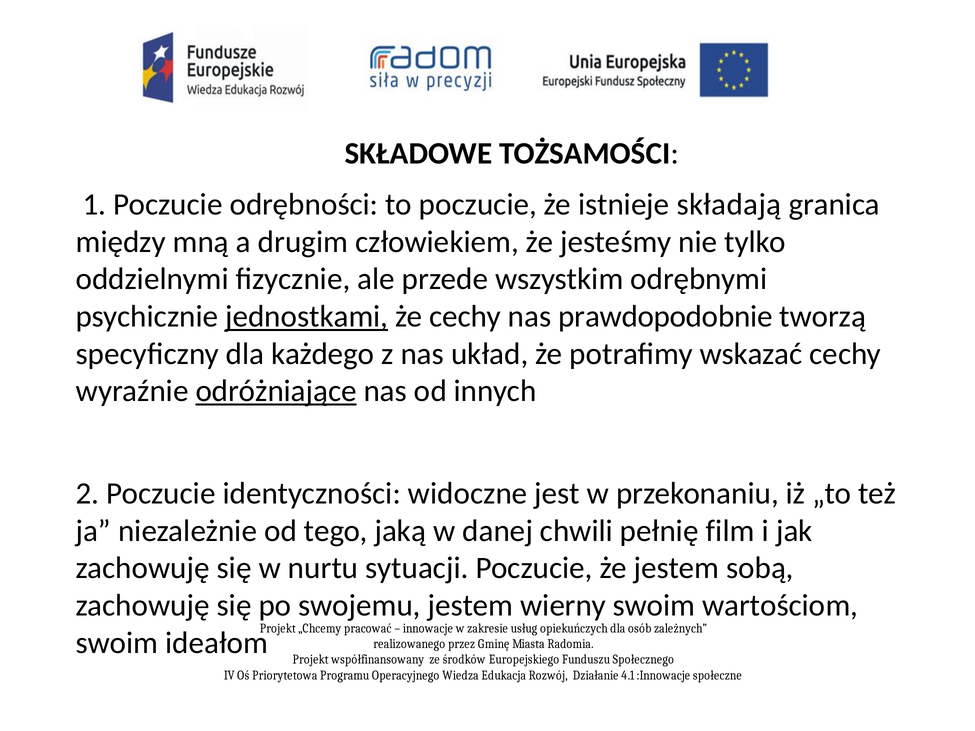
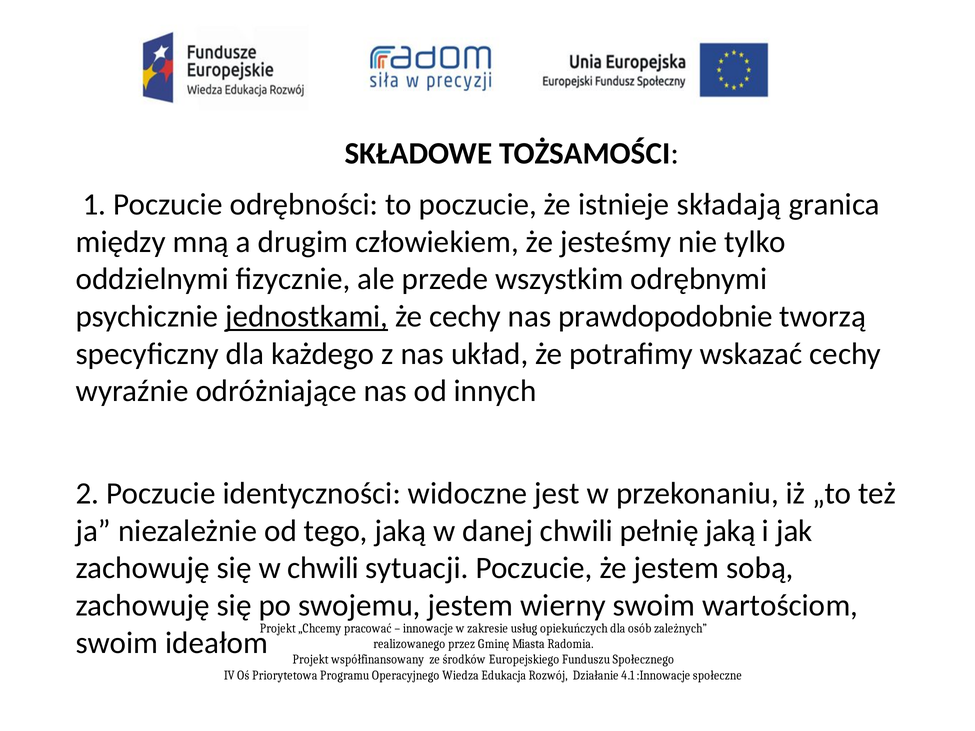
odróżniające underline: present -> none (276, 391)
pełnię film: film -> jaką (730, 531)
w nurtu: nurtu -> chwili (323, 568)
